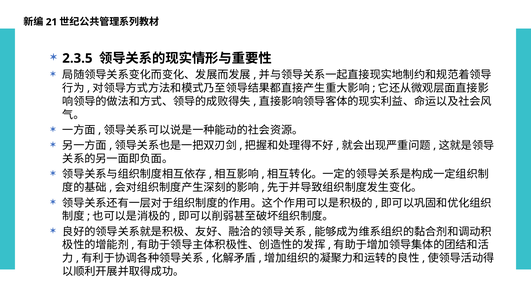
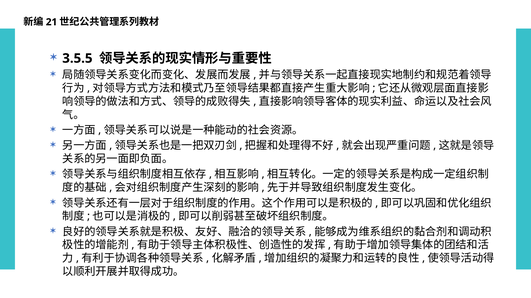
2.3.5: 2.3.5 -> 3.5.5 (77, 58)
